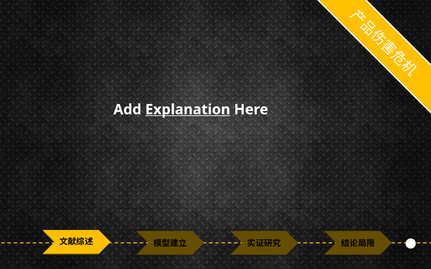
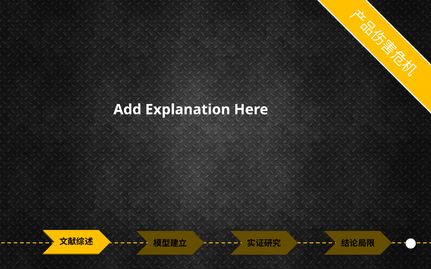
Explanation underline: present -> none (188, 110)
